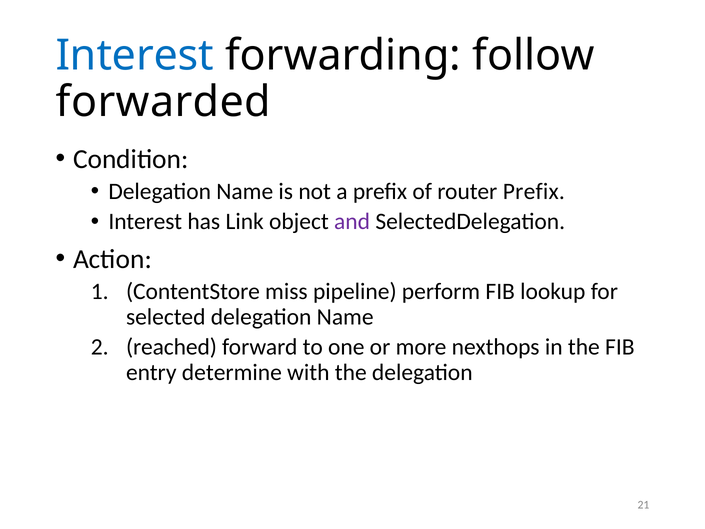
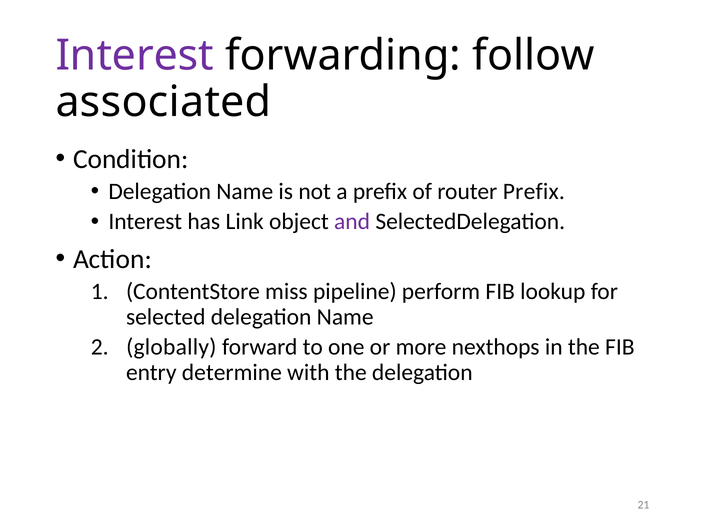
Interest colour: blue -> purple (135, 56)
forwarded: forwarded -> associated (163, 102)
reached: reached -> globally (171, 347)
